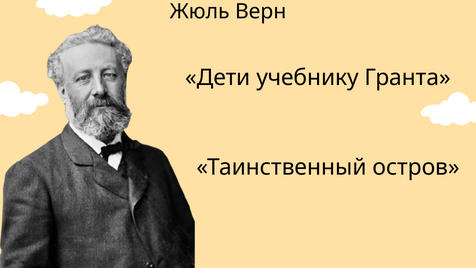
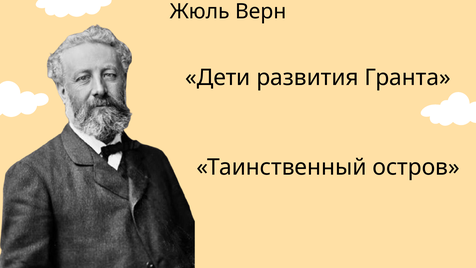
учебнику: учебнику -> развития (308, 78)
